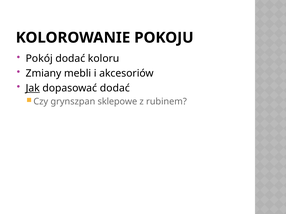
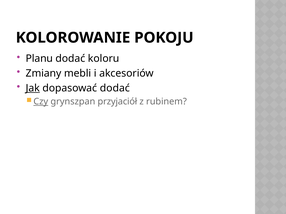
Pokój: Pokój -> Planu (39, 59)
Czy underline: none -> present (41, 102)
sklepowe: sklepowe -> przyjaciół (117, 102)
